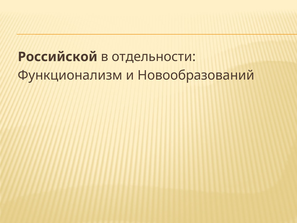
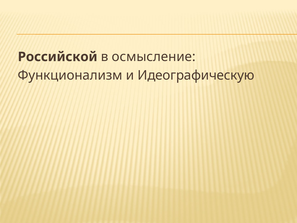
отдельности: отдельности -> осмысление (154, 57)
Новообразований: Новообразований -> Идеографическую (196, 75)
